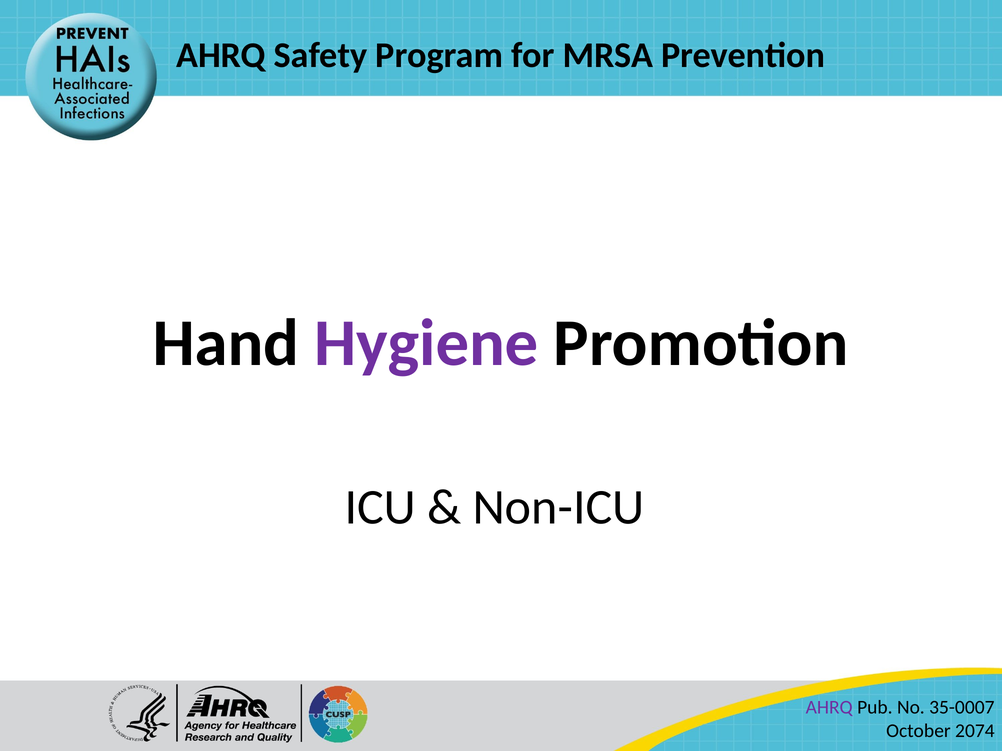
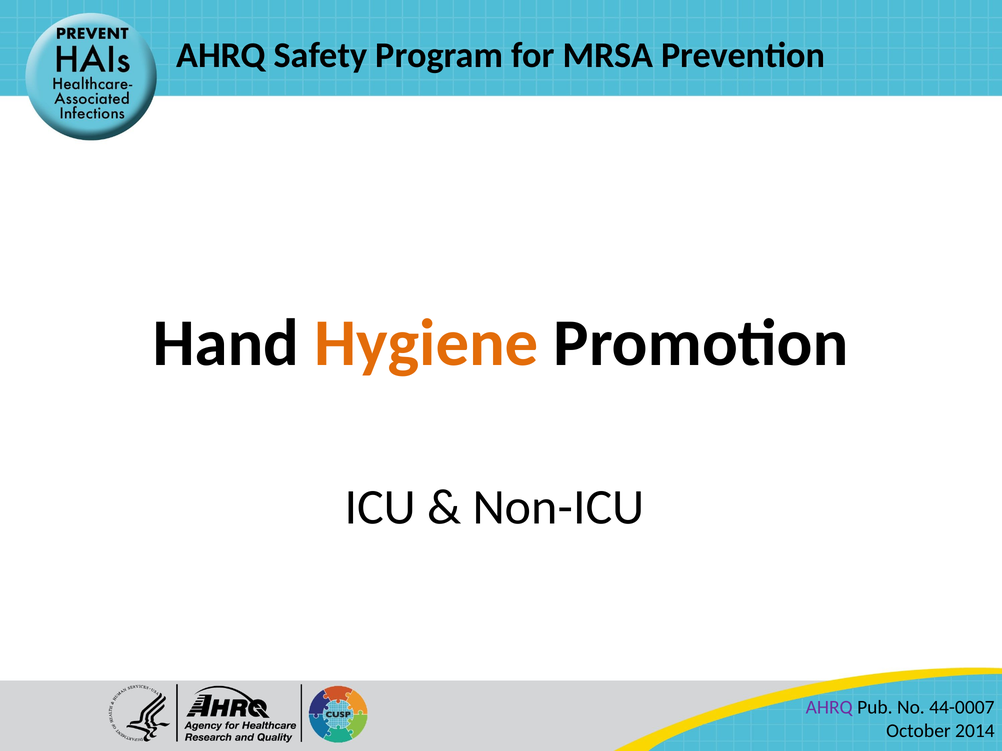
Hygiene colour: purple -> orange (426, 344)
35-0007: 35-0007 -> 44-0007 (962, 708)
2074: 2074 -> 2014 (975, 731)
